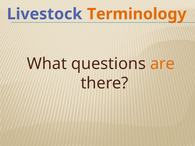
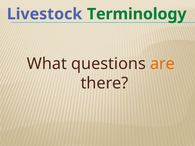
Terminology colour: orange -> green (137, 14)
